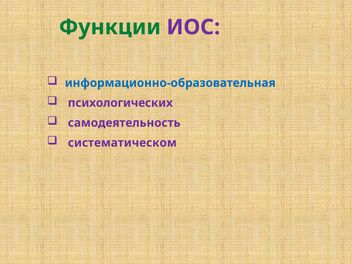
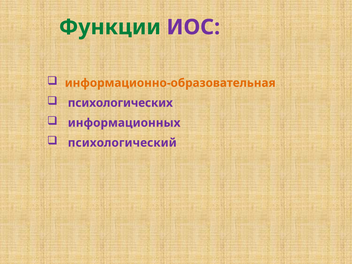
информационно-образовательная colour: blue -> orange (170, 83)
самодеятельность: самодеятельность -> информационных (124, 123)
систематическом: систематическом -> психологический (122, 143)
